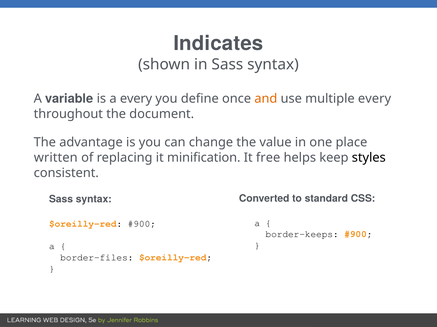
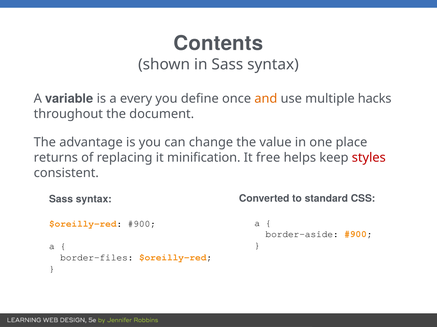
Indicates: Indicates -> Contents (218, 43)
multiple every: every -> hacks (375, 99)
written: written -> returns (56, 158)
styles colour: black -> red (369, 158)
border-keeps: border-keeps -> border-aside (302, 235)
